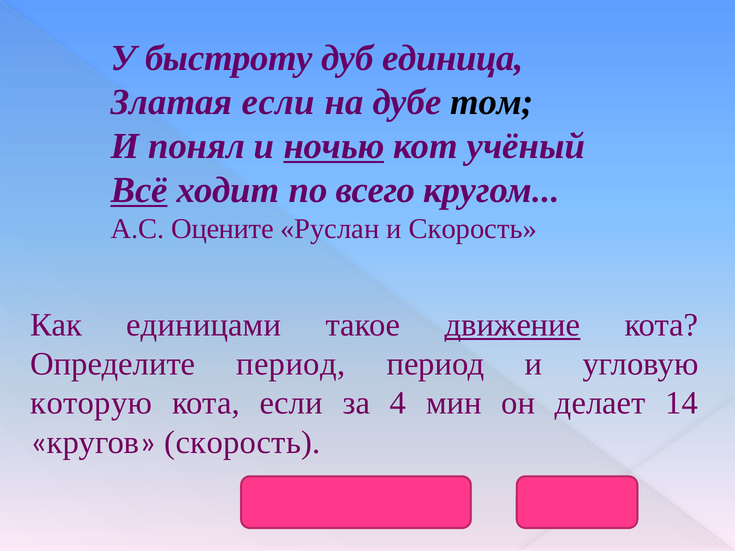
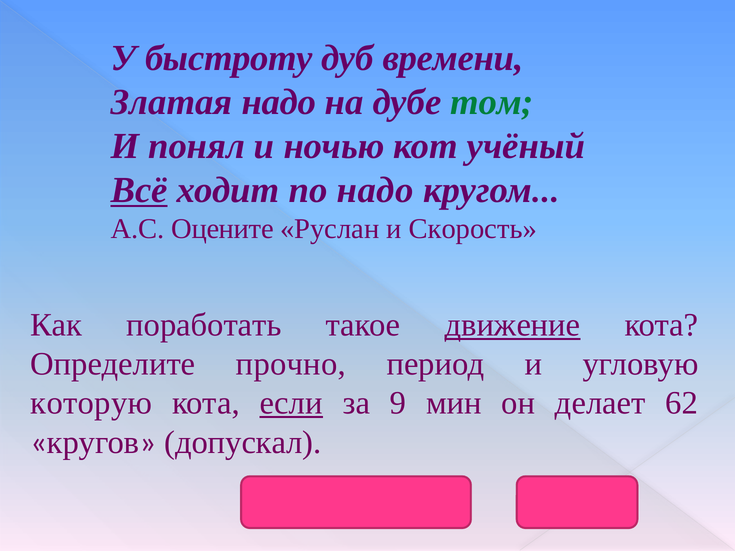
единица: единица -> времени (453, 58)
Златая если: если -> надо (279, 102)
том colour: black -> green (492, 102)
ночью underline: present -> none (334, 146)
по всего: всего -> надо (375, 190)
единицами: единицами -> поработать (204, 325)
Определите период: период -> прочно (291, 364)
если underline: none -> present (291, 403)
4: 4 -> 9 (398, 403)
14: 14 -> 62 (682, 403)
кругов скорость: скорость -> допускал (243, 443)
